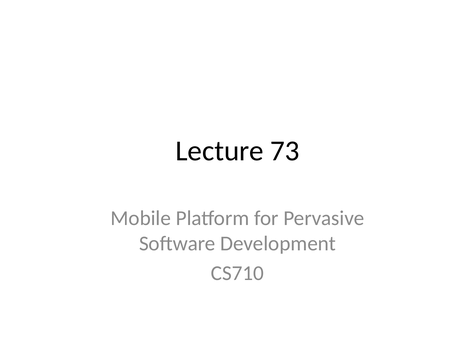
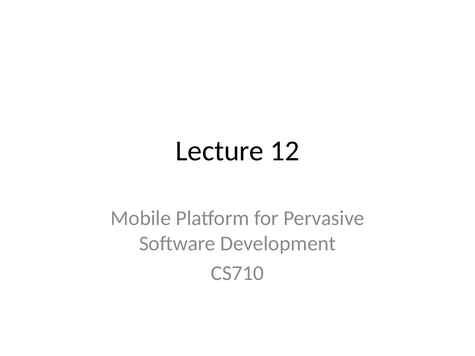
73: 73 -> 12 (285, 151)
